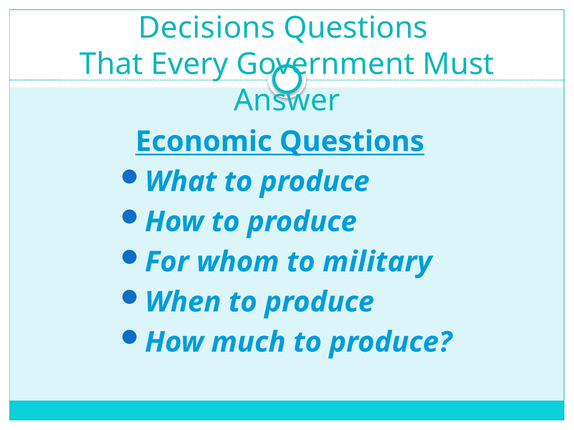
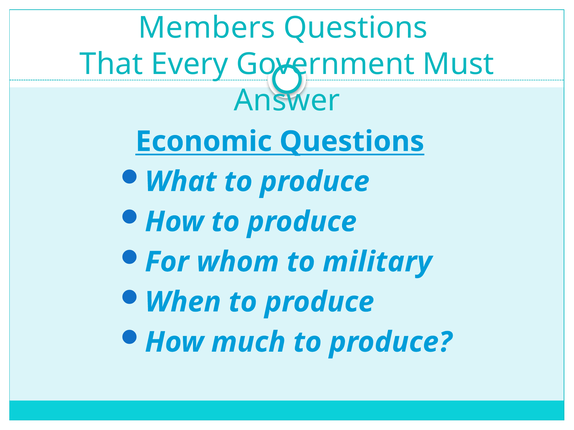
Decisions: Decisions -> Members (207, 28)
